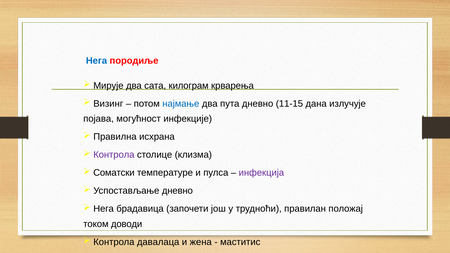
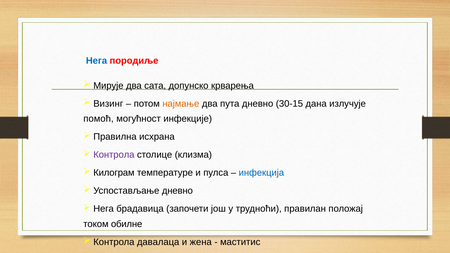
килограм: килограм -> допунско (189, 86)
најмање colour: blue -> orange (181, 104)
11-15: 11-15 -> 30-15 (289, 104)
појава: појава -> помоћ (99, 119)
Соматски: Соматски -> Килограм (114, 173)
инфекција colour: purple -> blue (261, 173)
доводи: доводи -> обилне (127, 224)
